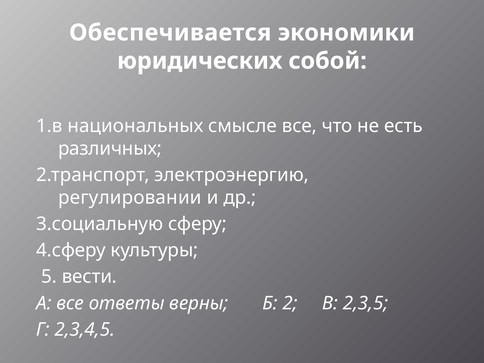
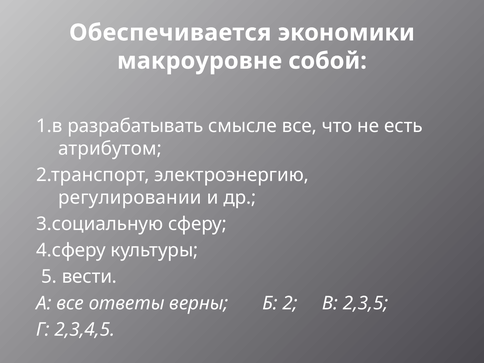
юридических: юридических -> макроуровне (200, 61)
национальных: национальных -> разрабатывать (135, 126)
различных: различных -> атрибутом (110, 149)
